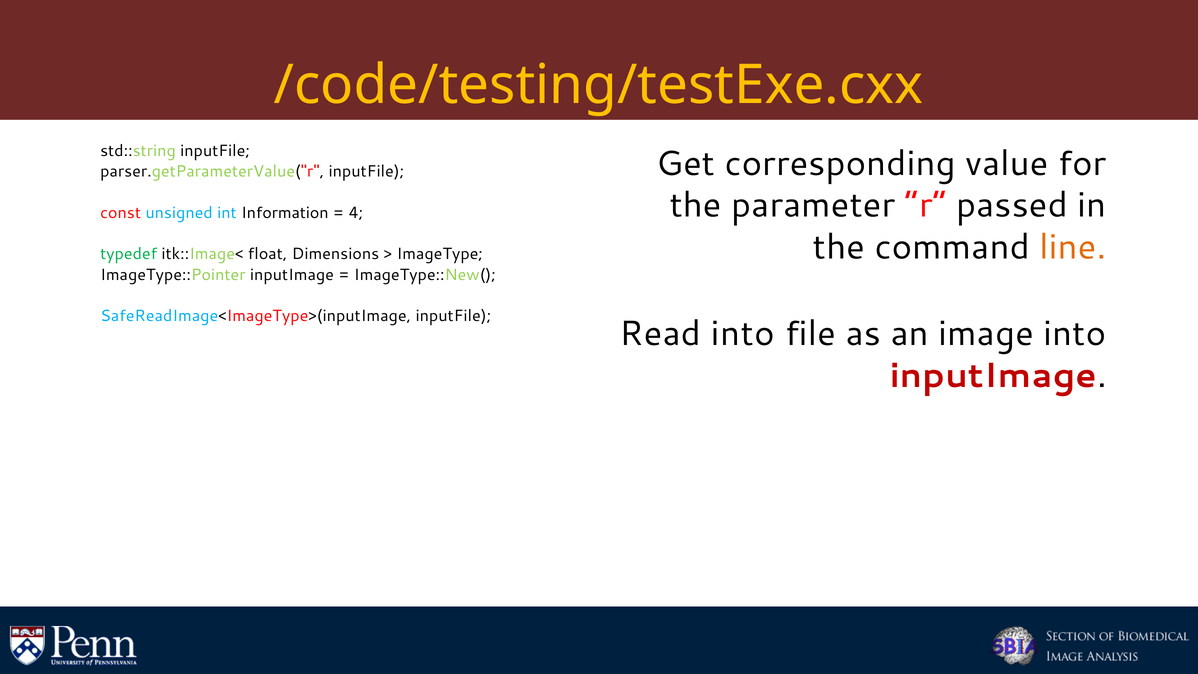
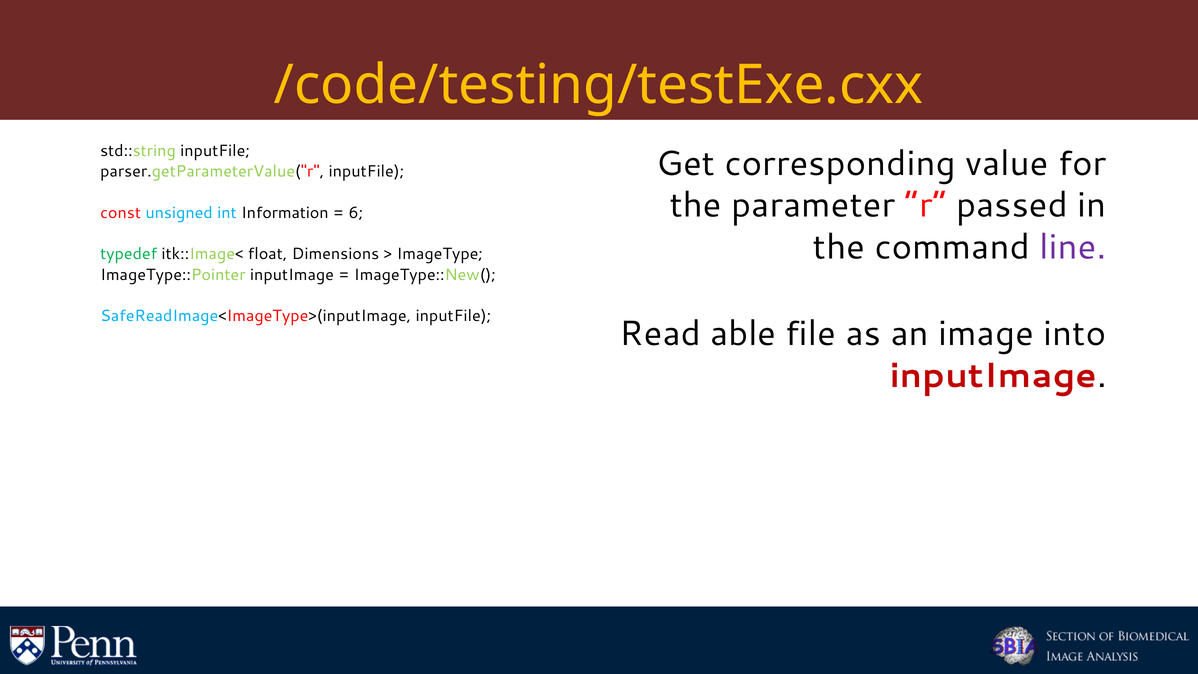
4: 4 -> 6 (356, 213)
line colour: orange -> purple (1073, 247)
Read into: into -> able (743, 334)
